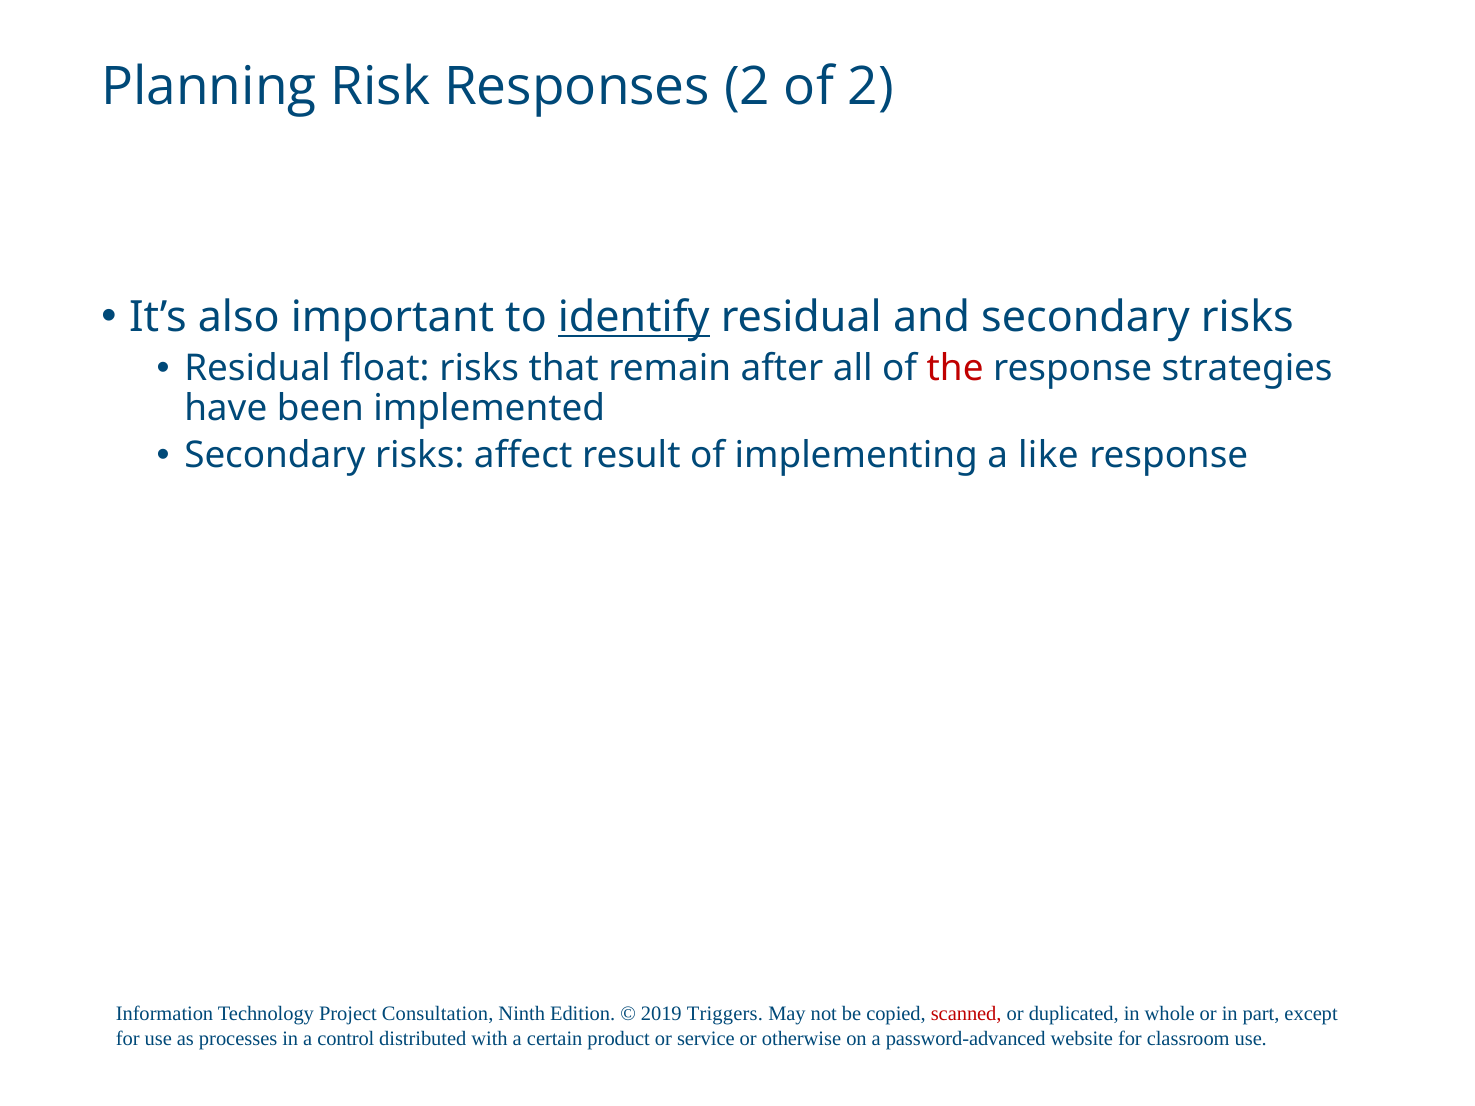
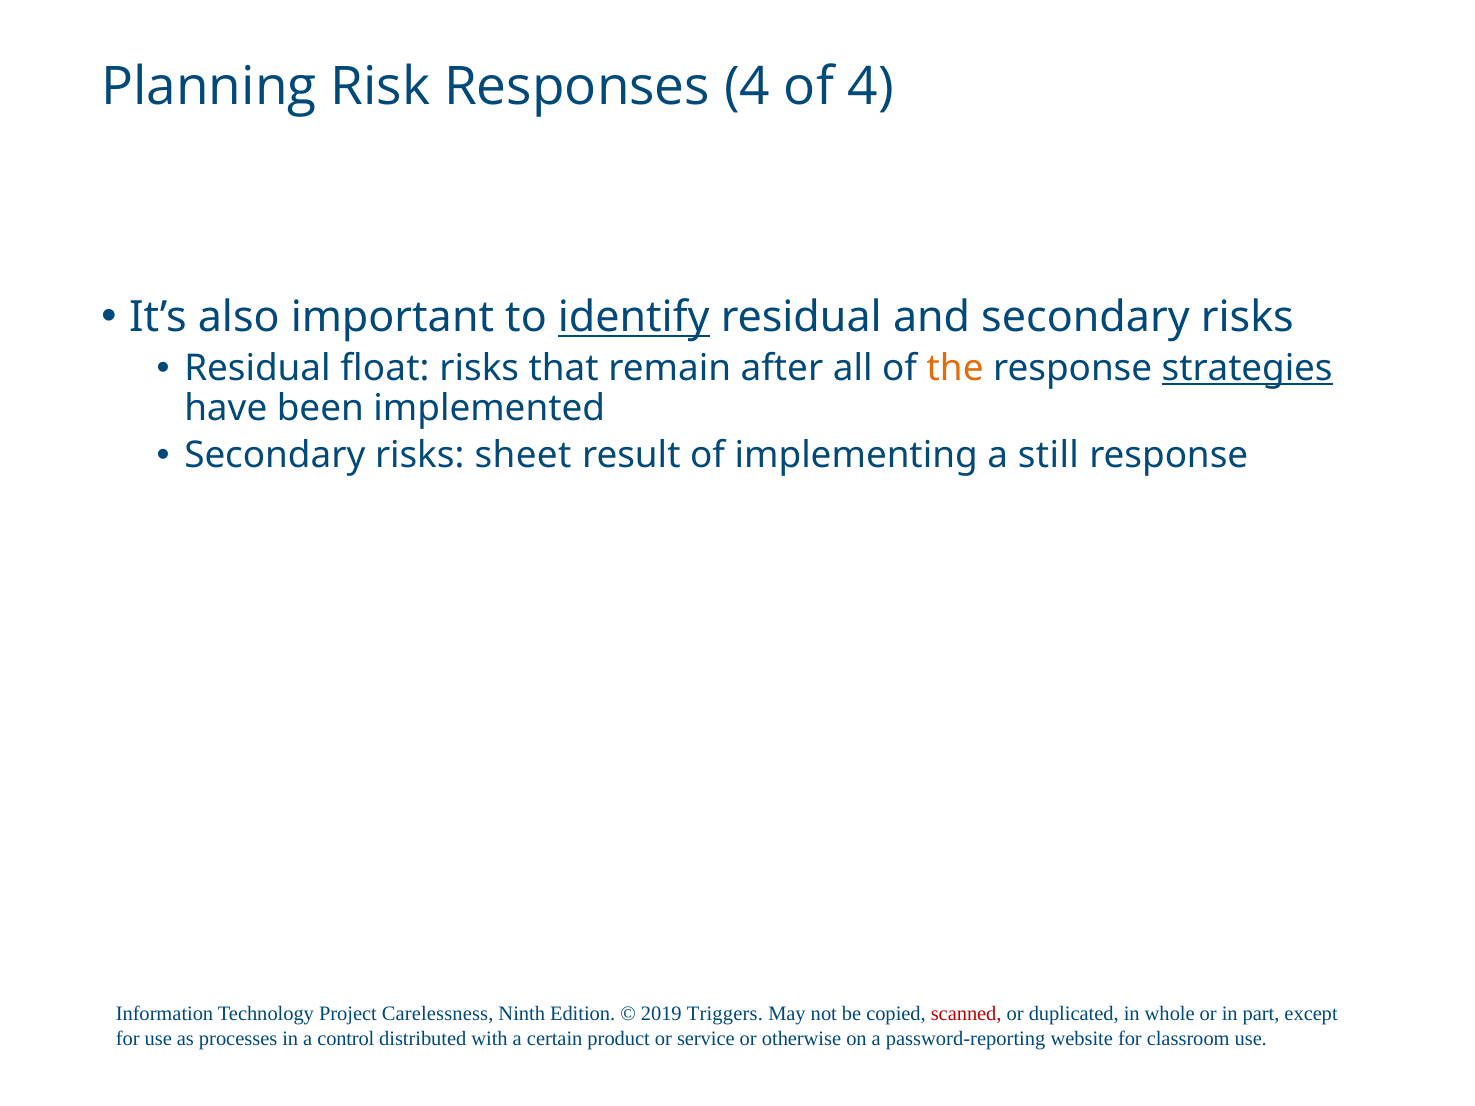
Responses 2: 2 -> 4 (747, 87)
of 2: 2 -> 4 (871, 87)
the colour: red -> orange (955, 368)
strategies underline: none -> present (1247, 368)
affect: affect -> sheet (523, 456)
like: like -> still (1048, 456)
Consultation: Consultation -> Carelessness (438, 1014)
password-advanced: password-advanced -> password-reporting (966, 1039)
